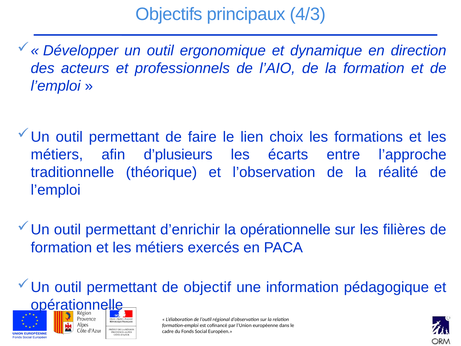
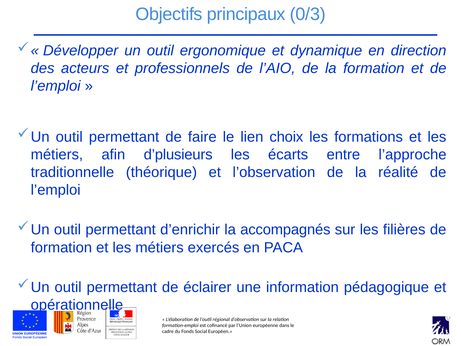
4/3: 4/3 -> 0/3 (308, 14)
la opérationnelle: opérationnelle -> accompagnés (285, 230)
objectif: objectif -> éclairer (207, 287)
